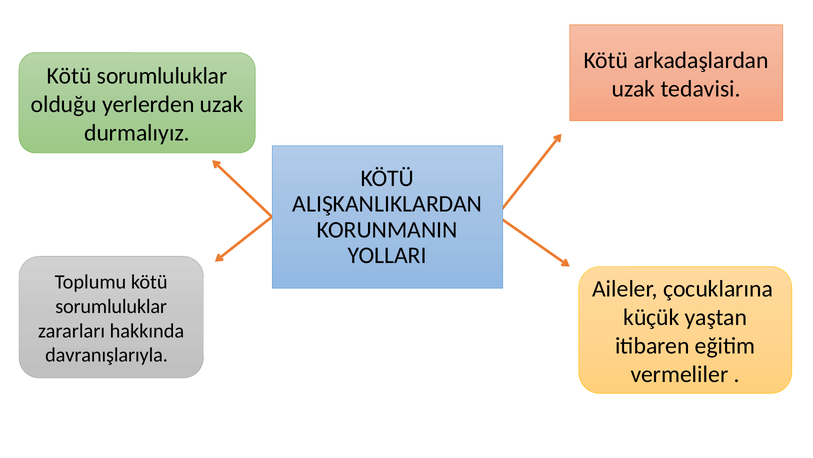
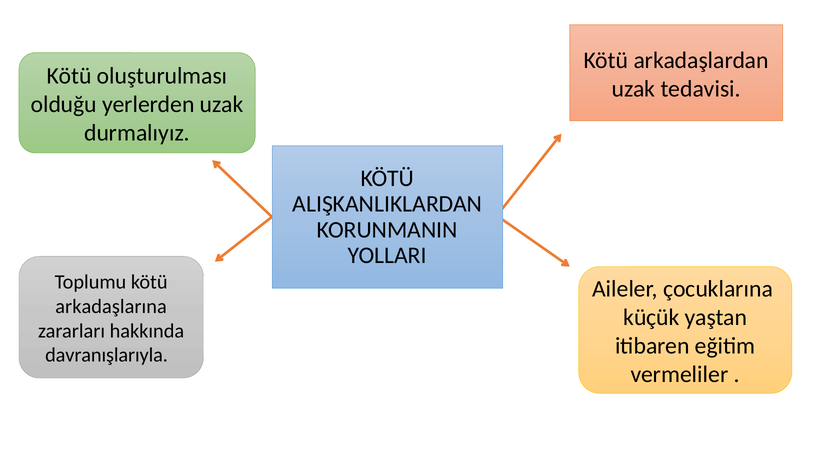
sorumluluklar: sorumluluklar -> oluşturulması (162, 76)
sorumluluklar: sorumluluklar -> arkadaşlarına (111, 306)
